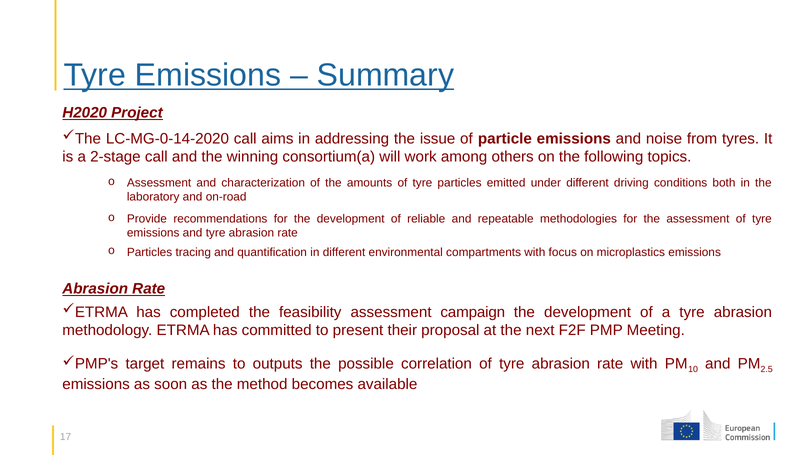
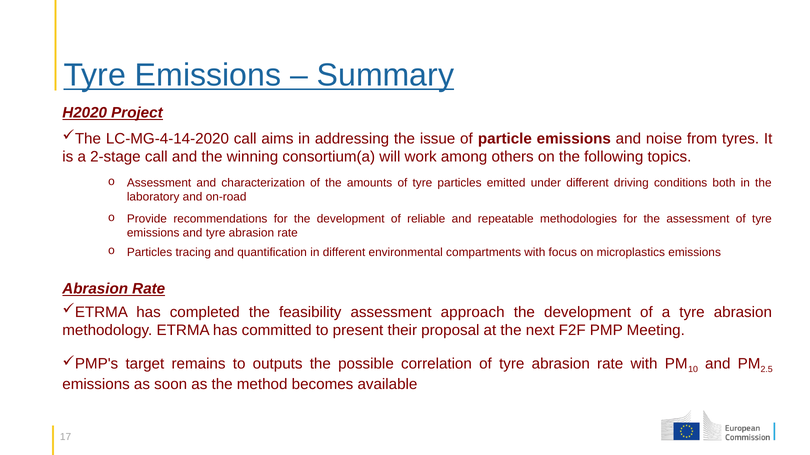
LC-MG-0-14-2020: LC-MG-0-14-2020 -> LC-MG-4-14-2020 (167, 139)
campaign: campaign -> approach (473, 313)
